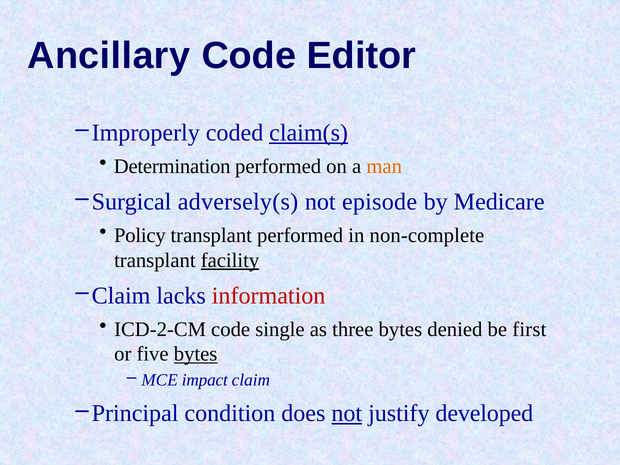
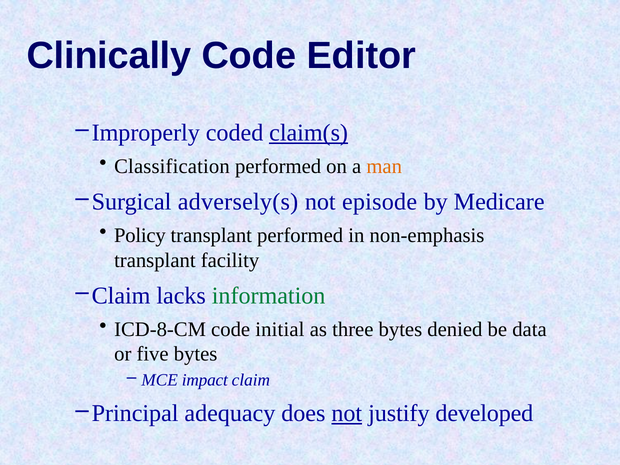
Ancillary: Ancillary -> Clinically (109, 56)
Determination: Determination -> Classification (172, 167)
non-complete: non-complete -> non-emphasis (427, 235)
facility underline: present -> none (230, 260)
information colour: red -> green (269, 296)
ICD-2-CM: ICD-2-CM -> ICD-8-CM (160, 329)
single: single -> initial (280, 329)
first: first -> data (529, 329)
bytes underline: present -> none (196, 354)
condition: condition -> adequacy (230, 413)
